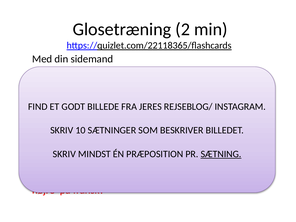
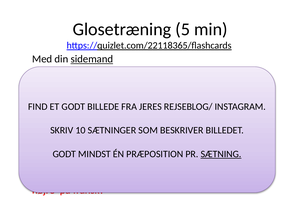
Glosetræning 2: 2 -> 5 (183, 29)
sidemand underline: none -> present (92, 59)
SKRIV: SKRIV -> GODT (64, 154)
